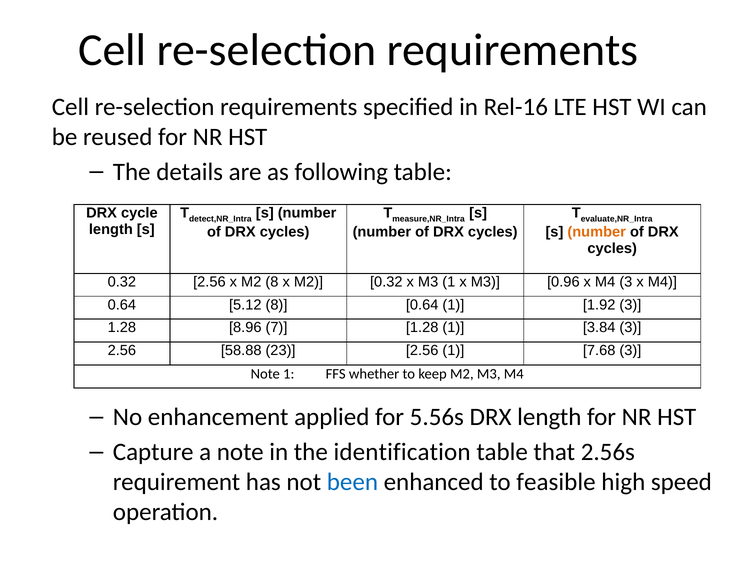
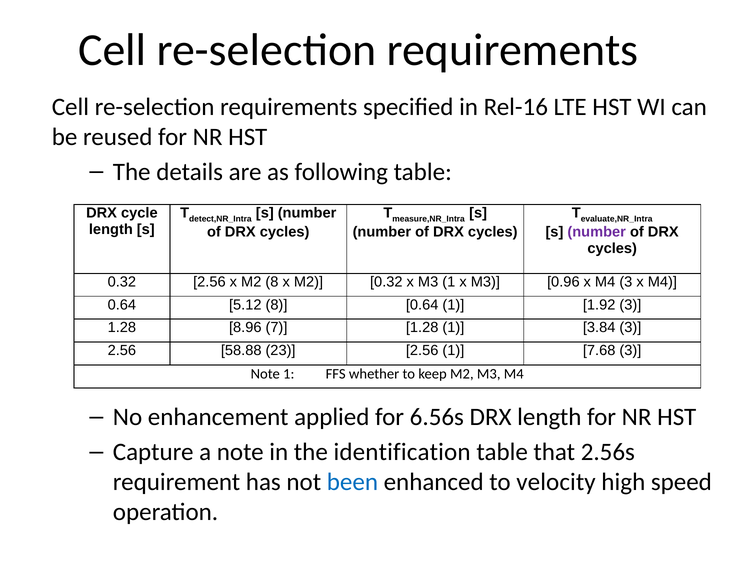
number colour: orange -> purple (597, 232)
5.56s: 5.56s -> 6.56s (437, 417)
feasible: feasible -> velocity (556, 482)
